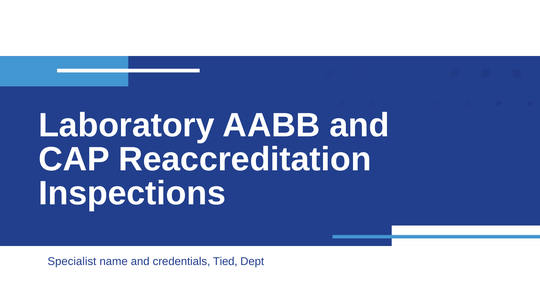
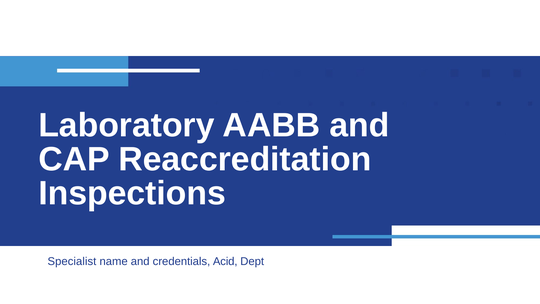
Tied: Tied -> Acid (225, 261)
